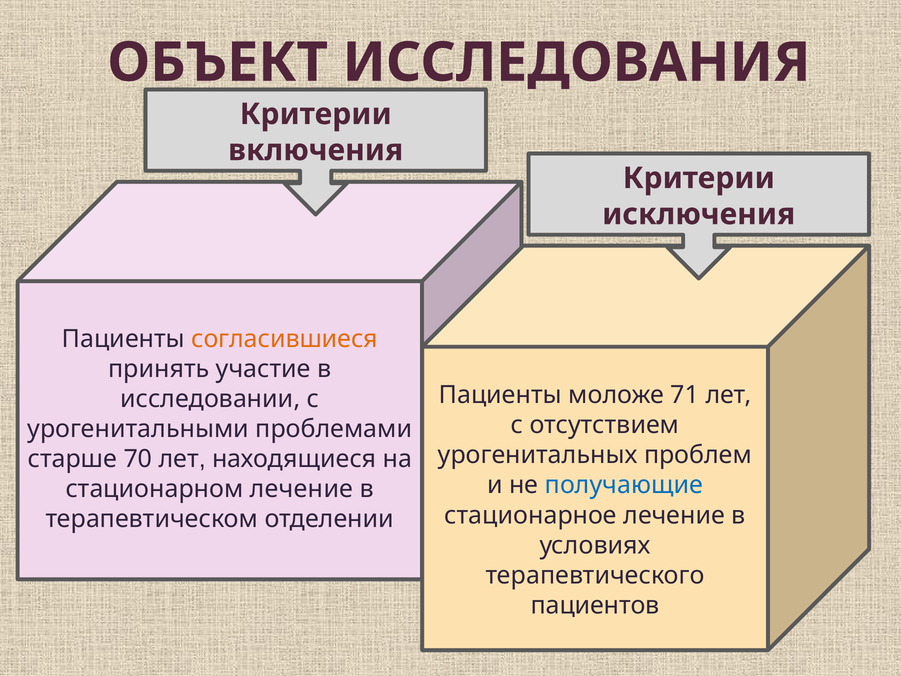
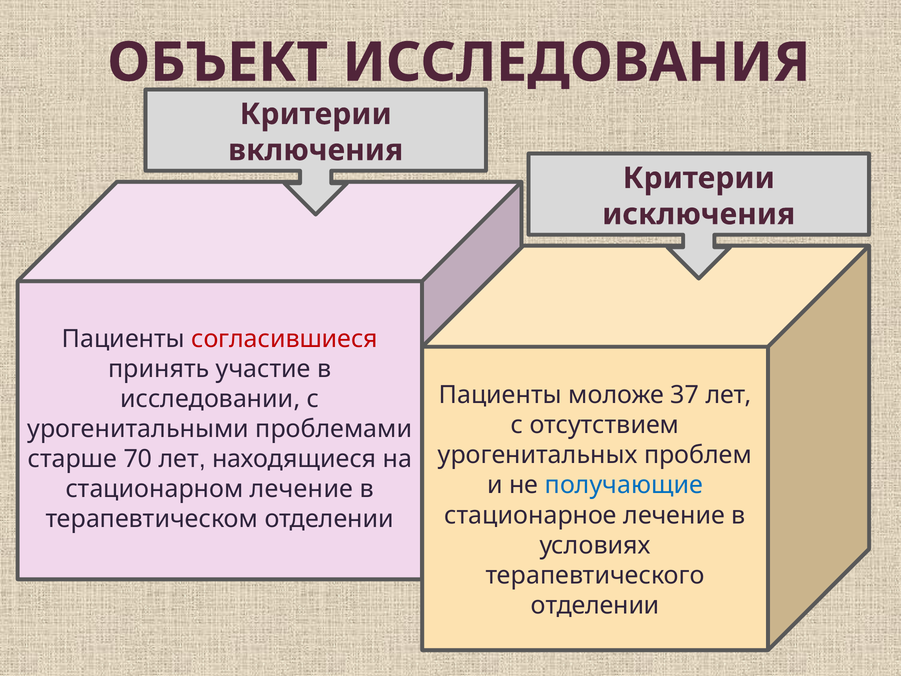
согласившиеся colour: orange -> red (285, 339)
71: 71 -> 37 (685, 395)
пациентов: пациентов -> отделении (595, 605)
